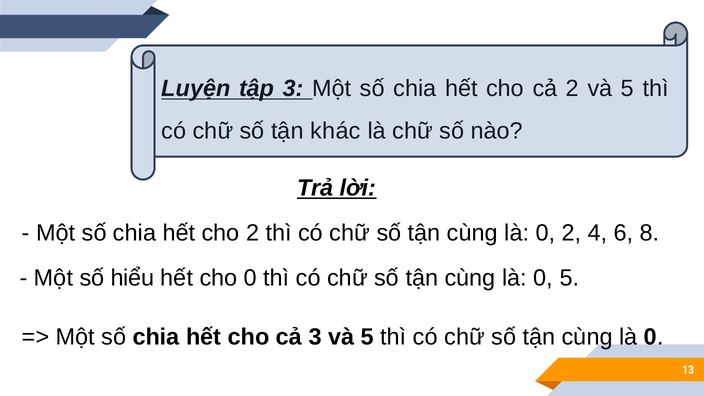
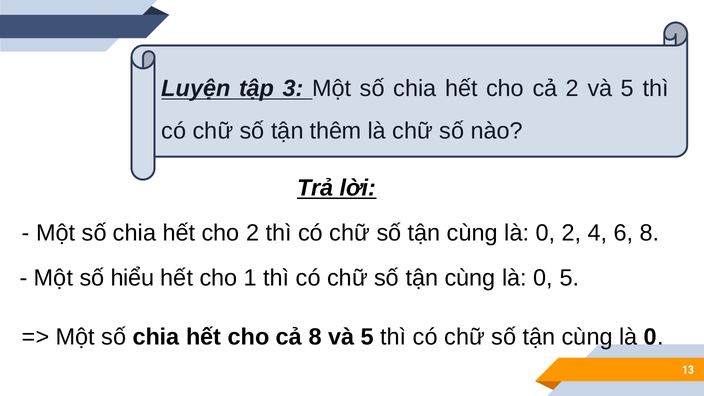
khác: khác -> thêm (336, 131)
cho 0: 0 -> 1 (250, 278)
cả 3: 3 -> 8 (315, 337)
